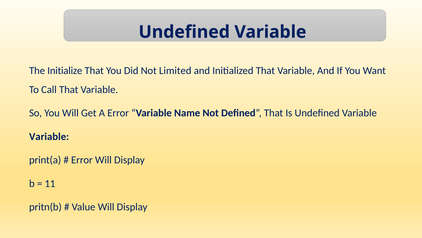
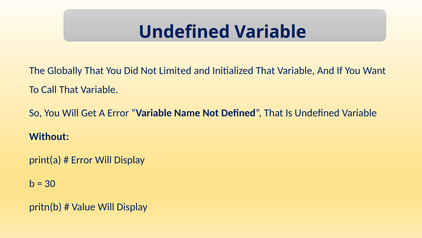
Initialize: Initialize -> Globally (65, 70)
Variable: Variable -> Without (49, 136)
11: 11 -> 30 (50, 183)
